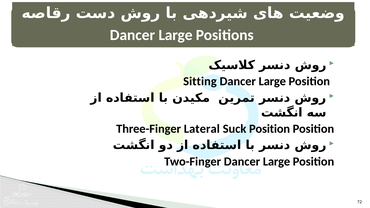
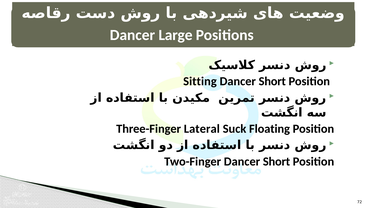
Large: Large -> Short (272, 81)
Suck Position: Position -> Floating (270, 129)
Two-Finger Dancer Large: Large -> Short (276, 162)
